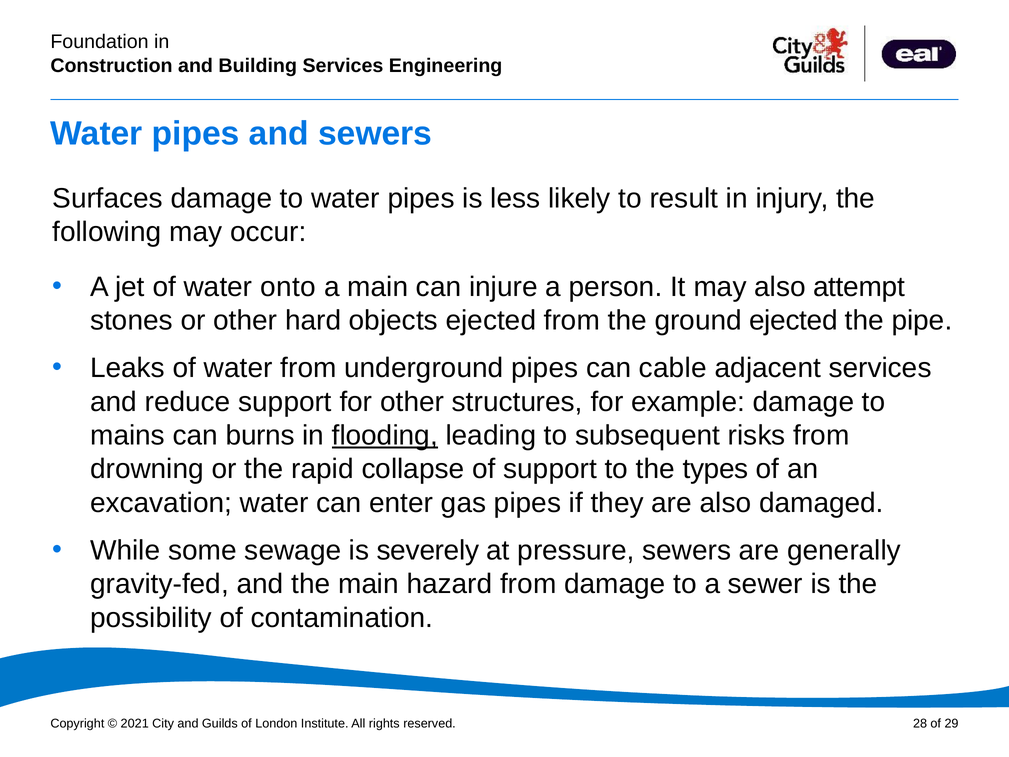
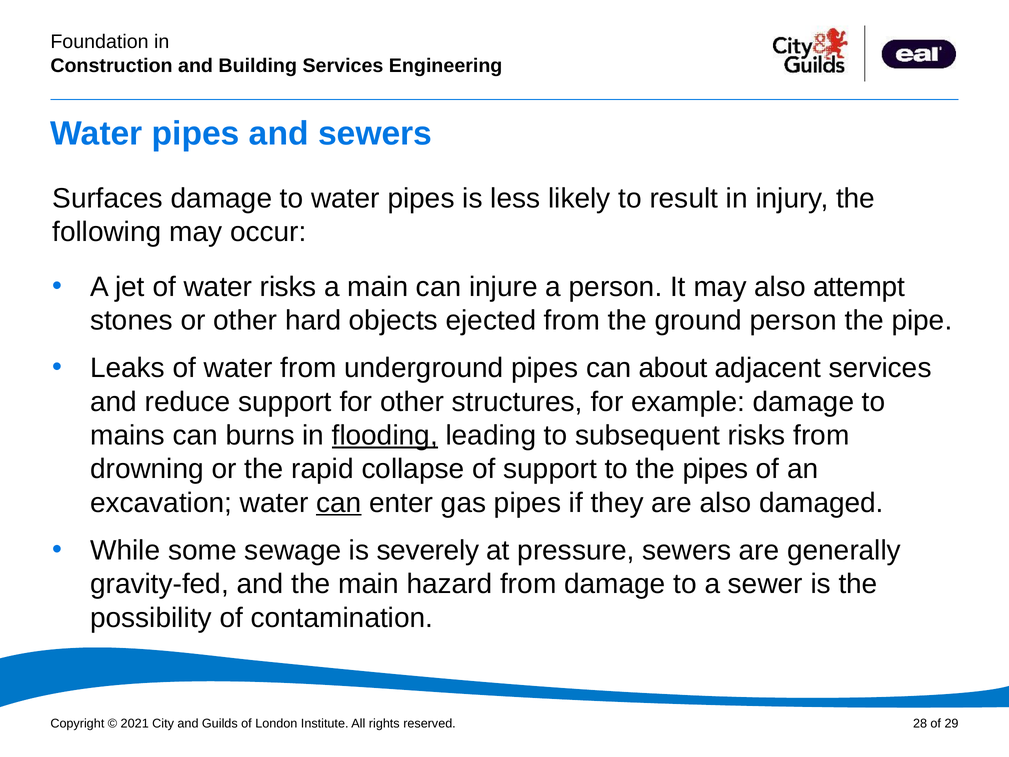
water onto: onto -> risks (288, 287)
ground ejected: ejected -> person (793, 320)
cable: cable -> about (673, 368)
the types: types -> pipes (716, 469)
can underline: none -> present (339, 503)
